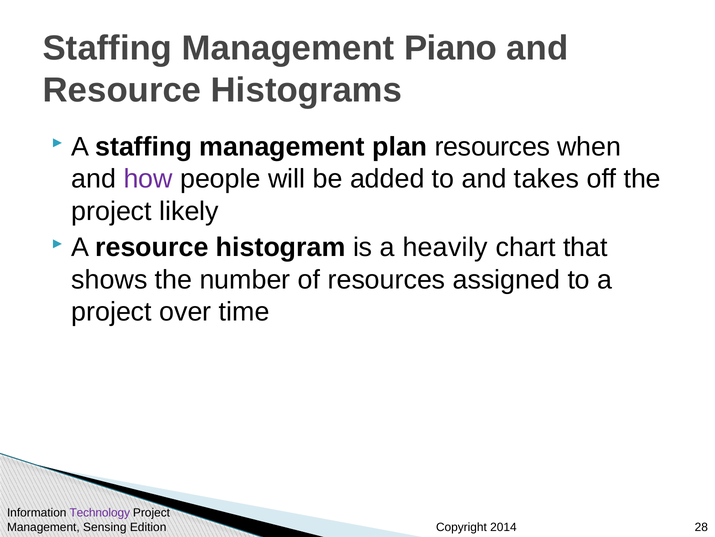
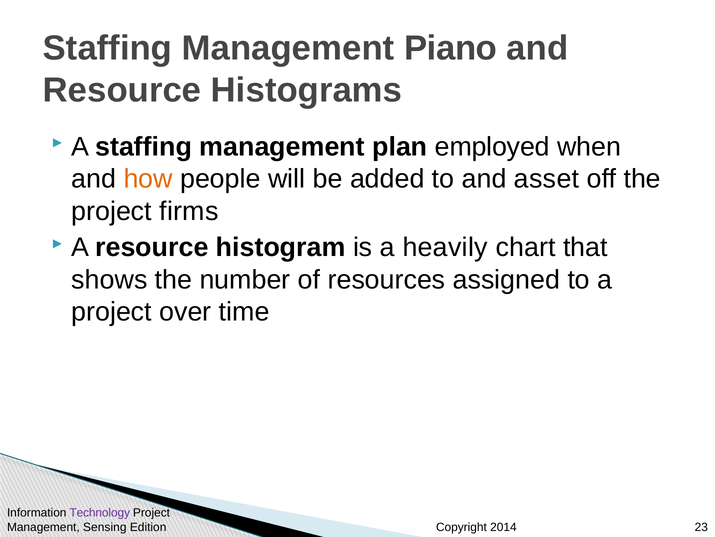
plan resources: resources -> employed (492, 147)
how colour: purple -> orange (148, 179)
takes: takes -> asset (547, 179)
likely: likely -> firms (189, 211)
28: 28 -> 23 (701, 526)
